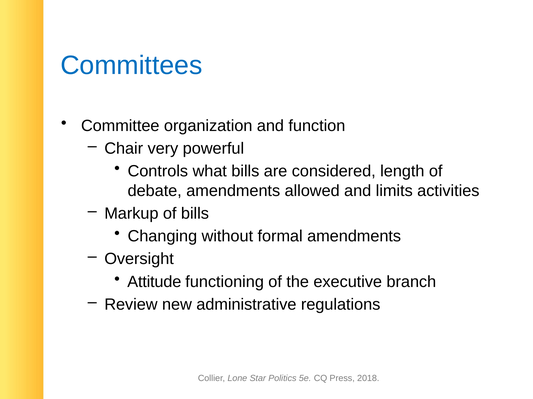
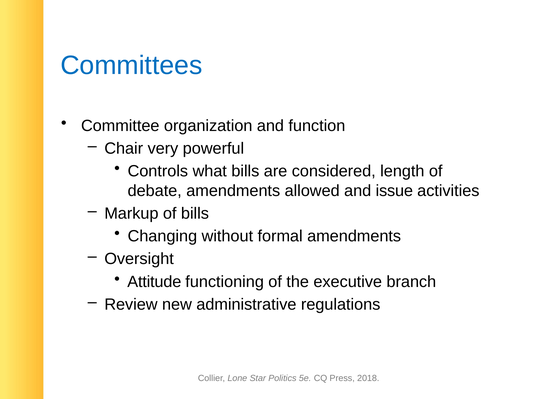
limits: limits -> issue (394, 191)
